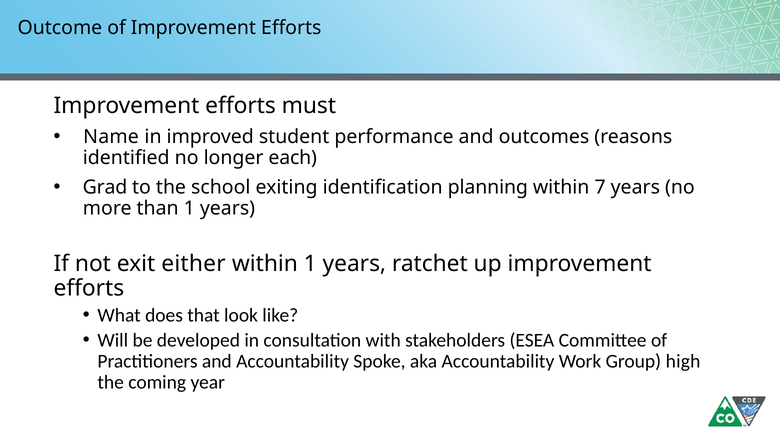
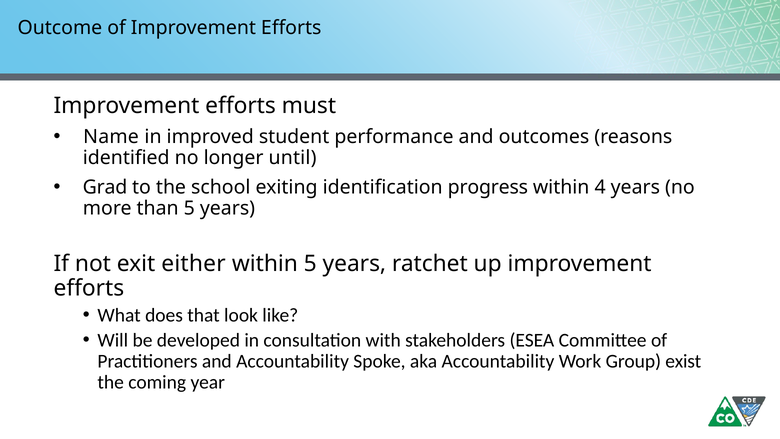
each: each -> until (293, 158)
planning: planning -> progress (488, 187)
7: 7 -> 4 (600, 187)
than 1: 1 -> 5 (189, 208)
within 1: 1 -> 5 (310, 264)
high: high -> exist (683, 361)
